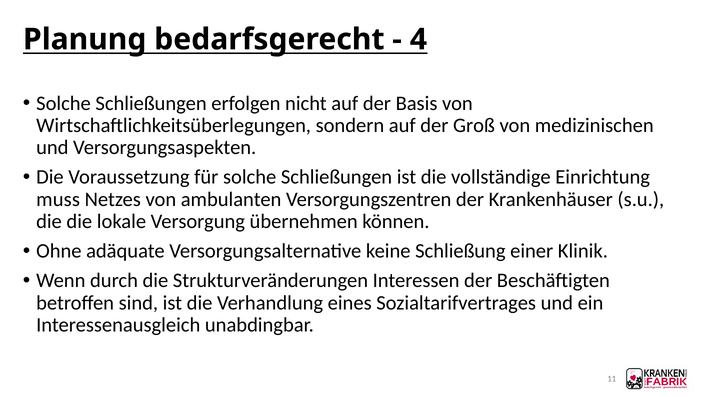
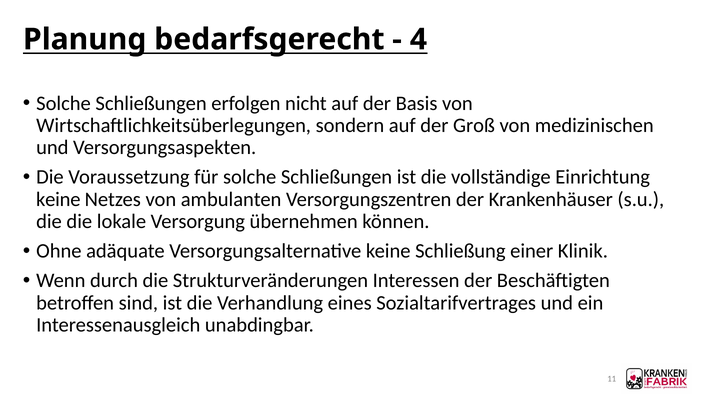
muss: muss -> keine (58, 199)
